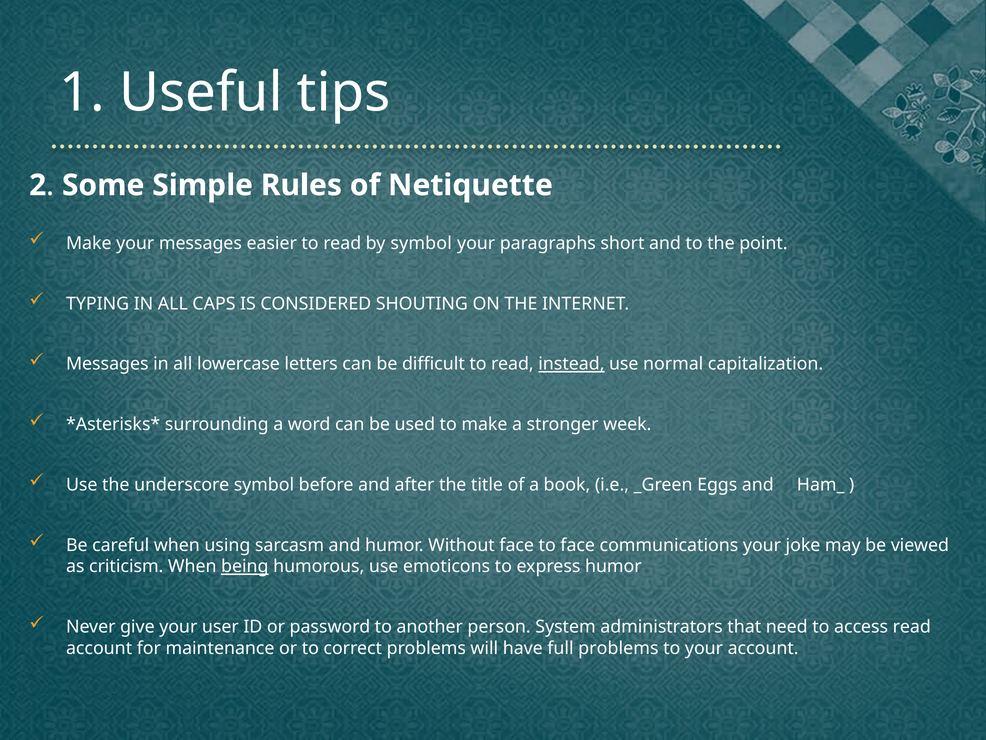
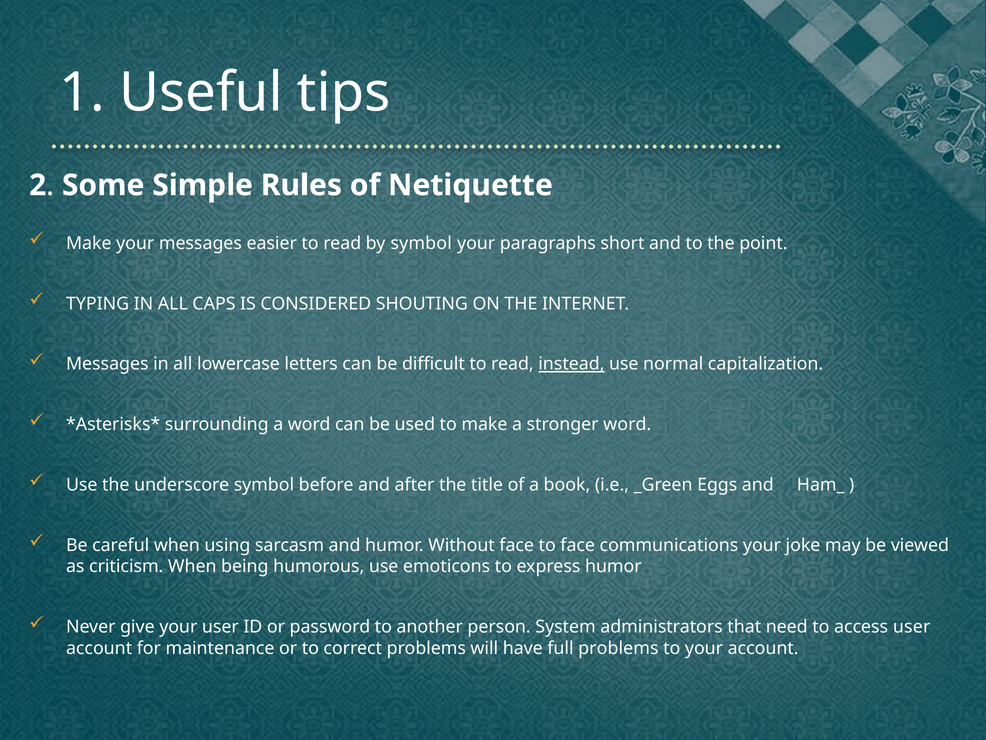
stronger week: week -> word (627, 424)
being underline: present -> none (245, 566)
access read: read -> user (912, 627)
